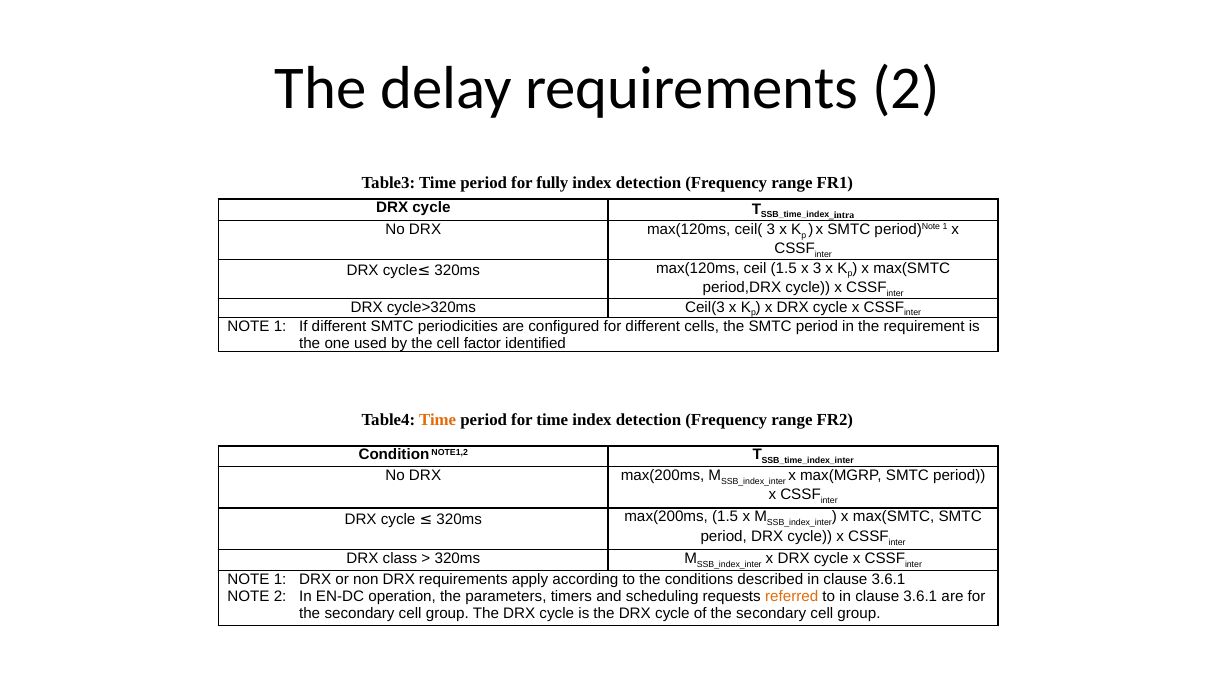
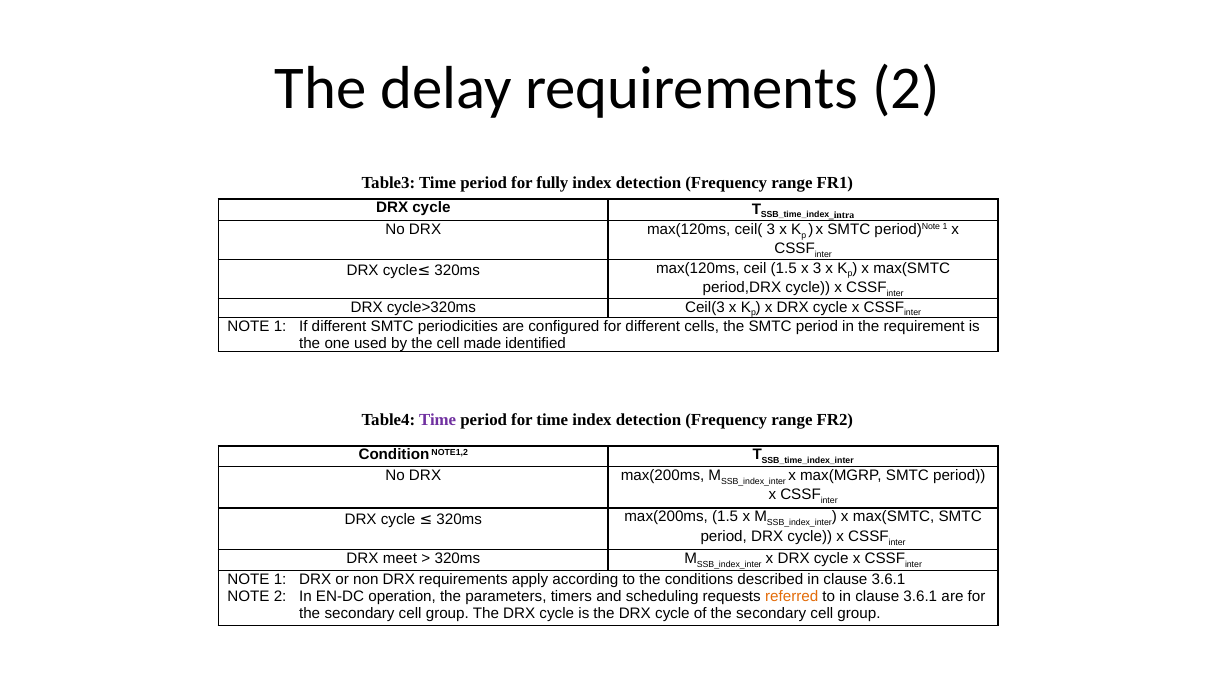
factor: factor -> made (482, 344)
Time colour: orange -> purple (438, 421)
class: class -> meet (400, 559)
